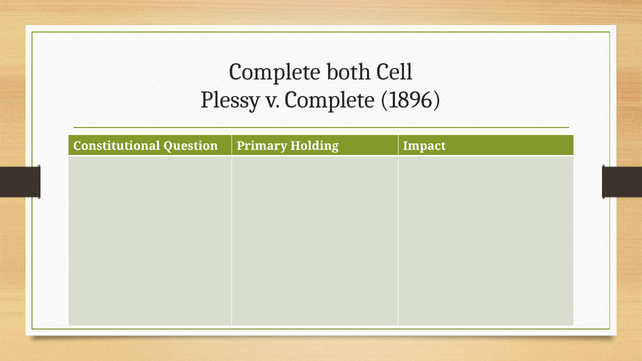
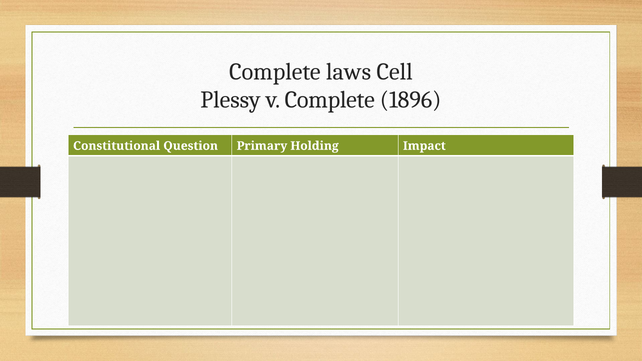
both: both -> laws (348, 72)
